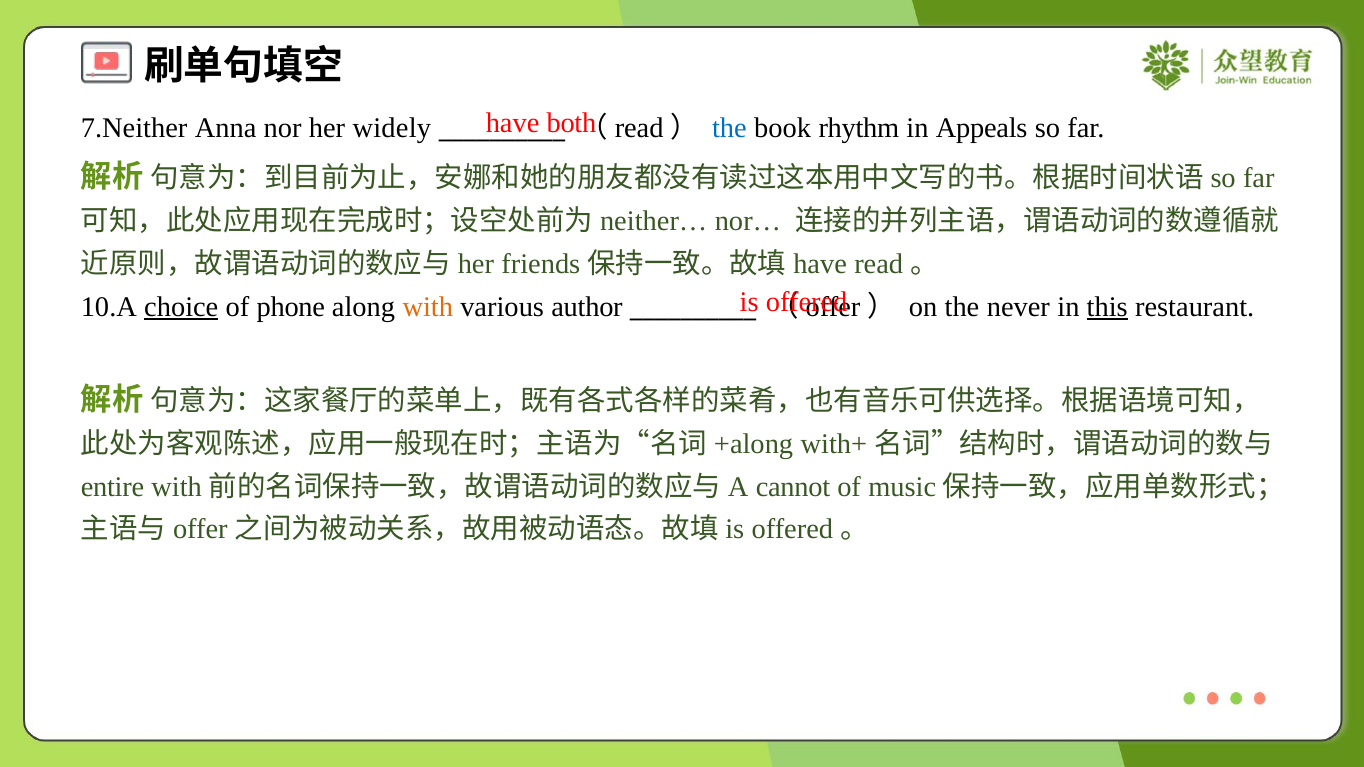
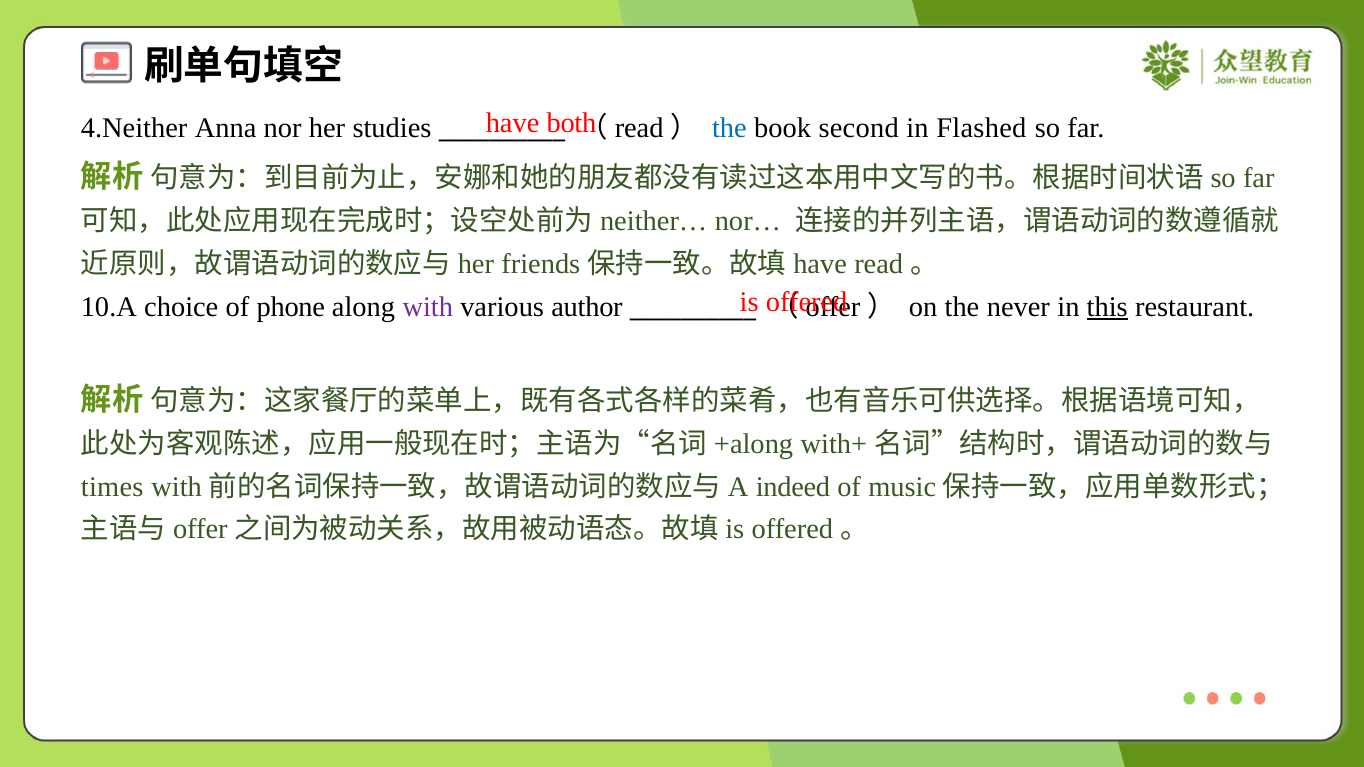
7.Neither: 7.Neither -> 4.Neither (134, 128)
widely: widely -> studies (392, 128)
rhythm: rhythm -> second (859, 128)
Appeals: Appeals -> Flashed (981, 128)
choice underline: present -> none (181, 307)
with colour: orange -> purple (428, 307)
entire: entire -> times (112, 487)
cannot: cannot -> indeed (793, 487)
